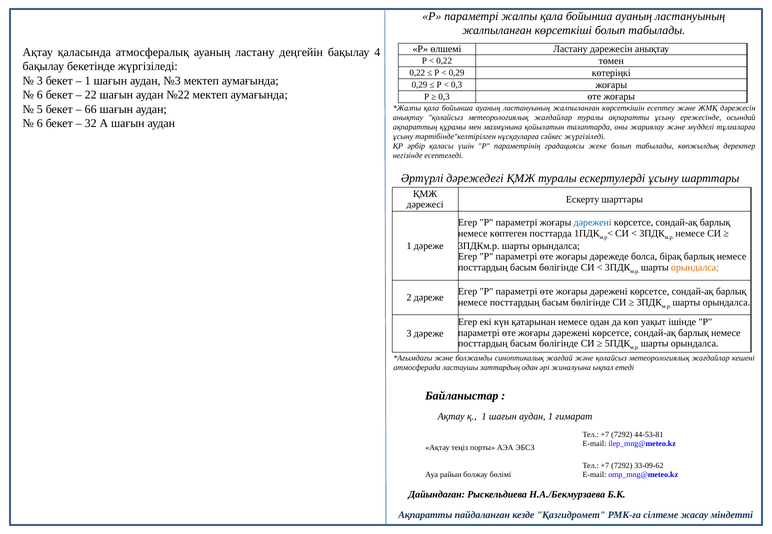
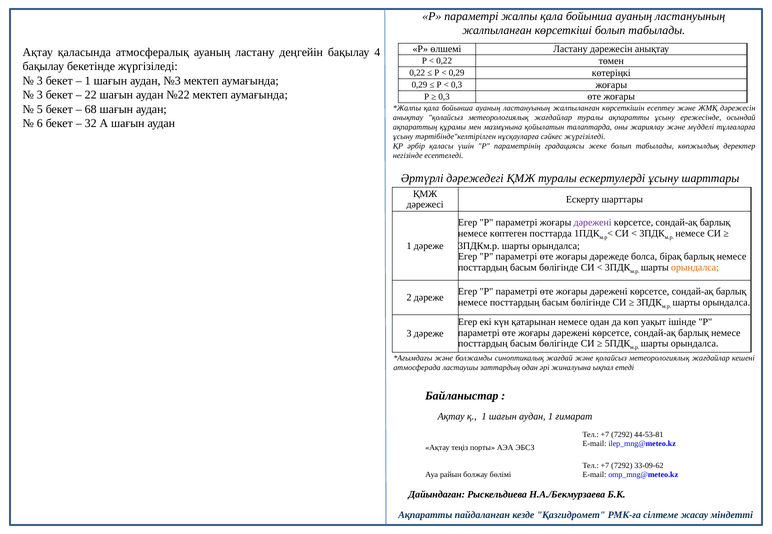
6: 6 -> 3 (40, 95)
66: 66 -> 68 (91, 109)
дәрежені colour: blue -> purple (593, 223)
